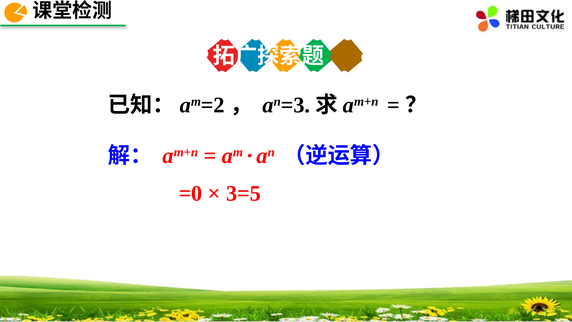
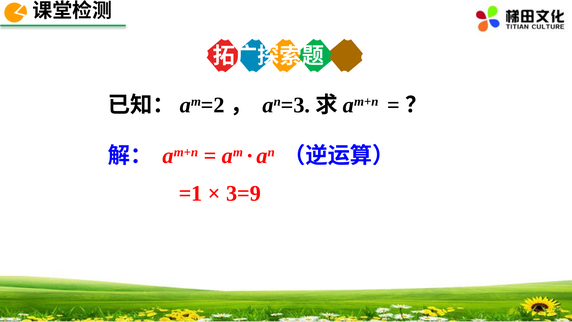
=0: =0 -> =1 (191, 193)
3=5: 3=5 -> 3=9 (244, 193)
